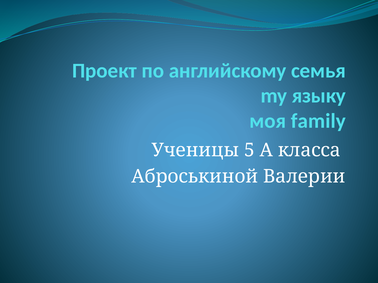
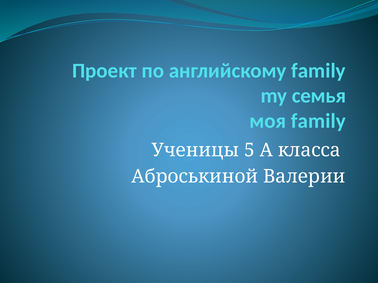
английскому семья: семья -> family (318, 71)
языку: языку -> семья (319, 96)
